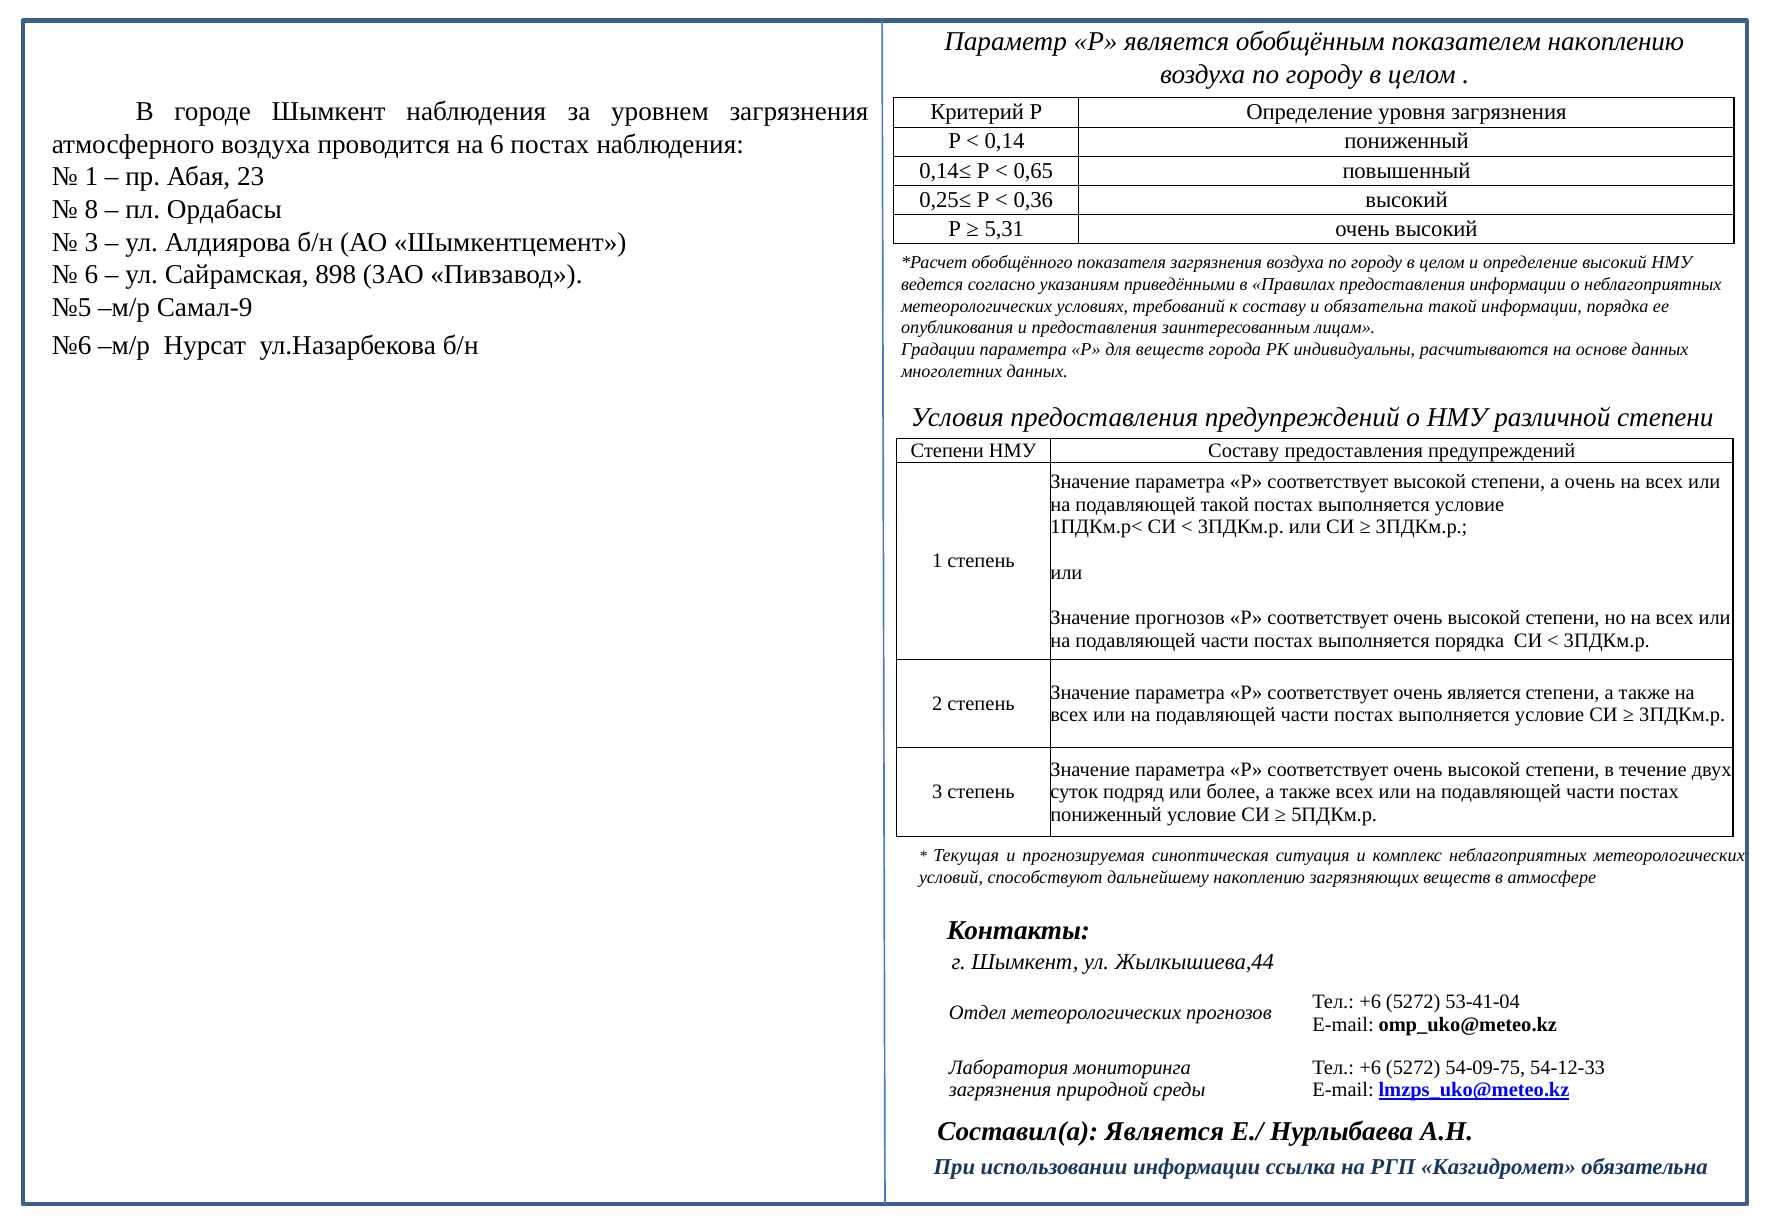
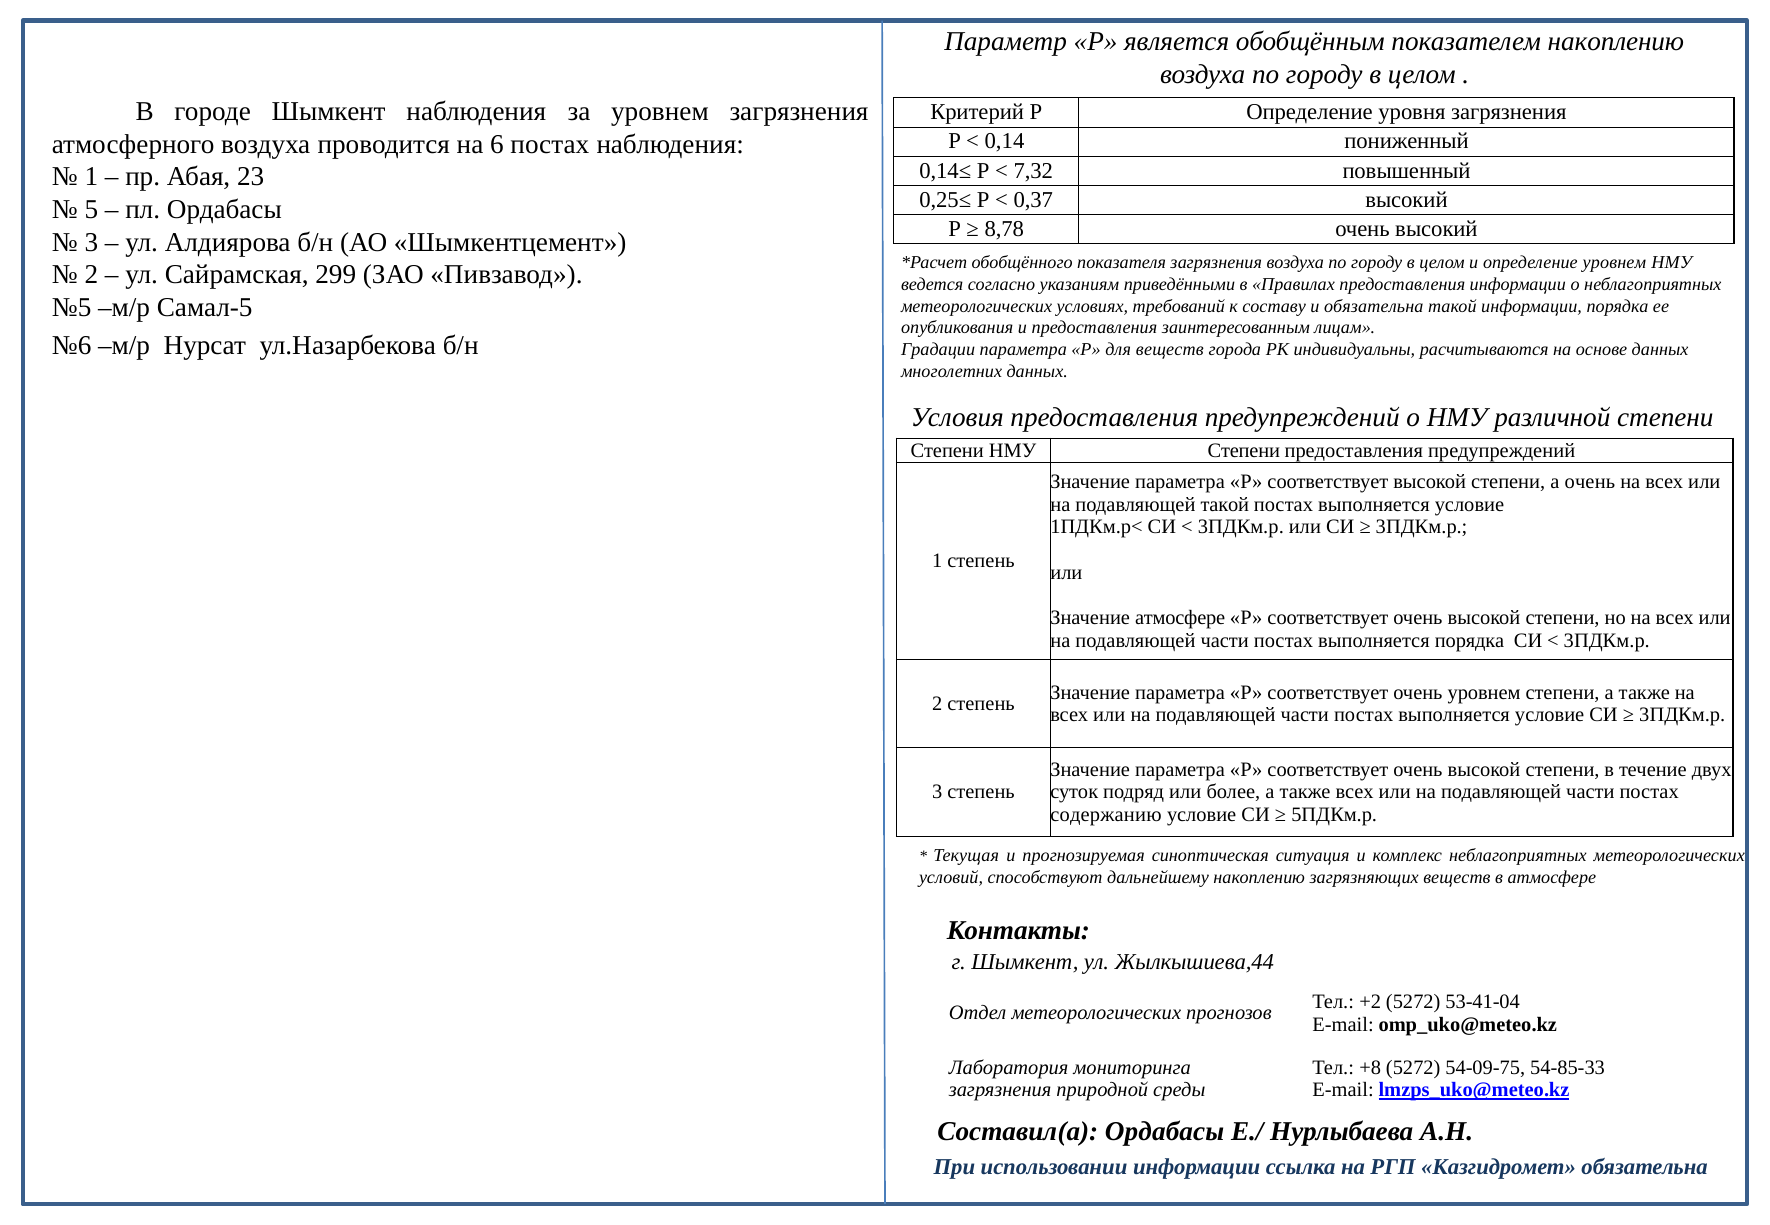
0,65: 0,65 -> 7,32 (1033, 171)
0,36: 0,36 -> 0,37 (1033, 200)
8: 8 -> 5 (91, 209)
5,31: 5,31 -> 8,78 (1004, 229)
определение высокий: высокий -> уровнем (1614, 263)
6: 6 -> 2 (91, 275)
898: 898 -> 299 (336, 275)
Самал-9: Самал-9 -> Самал-5 (205, 307)
НМУ Составу: Составу -> Степени (1244, 451)
Значение прогнозов: прогнозов -> атмосфере (1180, 618)
очень является: является -> уровнем (1484, 693)
пониженный: пониженный -> содержанию (1106, 815)
+6: +6 -> +2 (1370, 1002)
+6: +6 -> +8 (1370, 1068)
54-12-33: 54-12-33 -> 54-85-33 (1568, 1068)
Составил(а Является: Является -> Ордабасы (1165, 1131)
